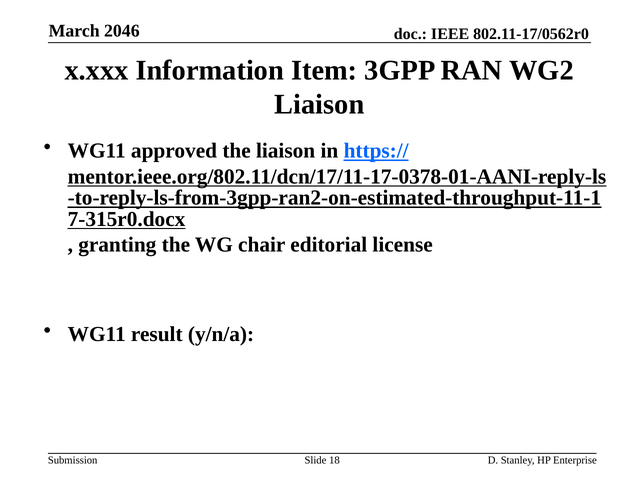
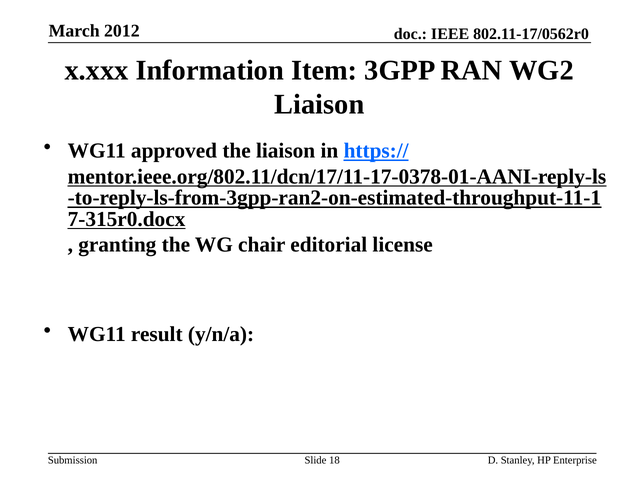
2046: 2046 -> 2012 (122, 31)
